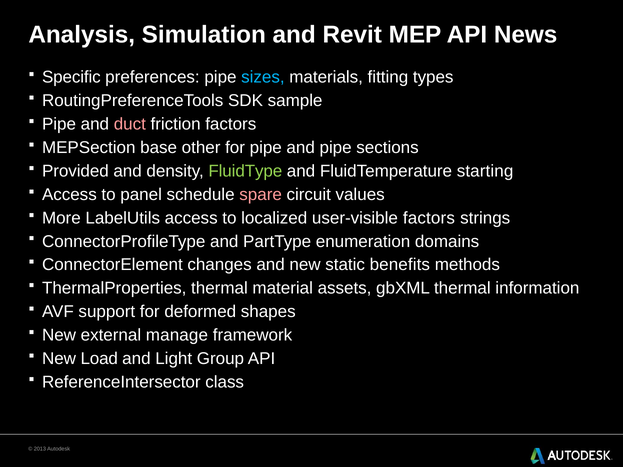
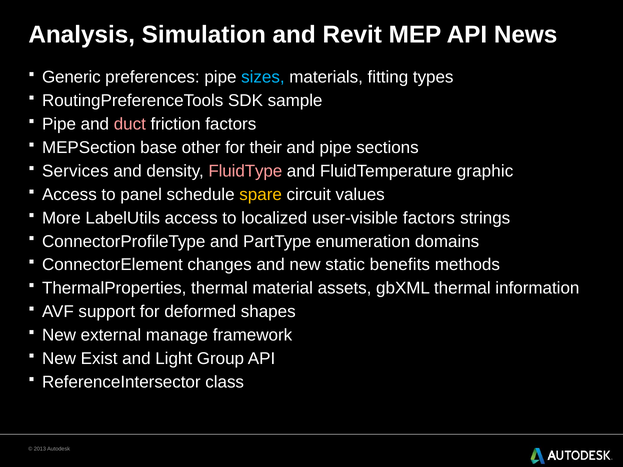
Specific: Specific -> Generic (71, 77)
for pipe: pipe -> their (266, 148)
Provided: Provided -> Services (75, 171)
FluidType colour: light green -> pink (245, 171)
starting: starting -> graphic (485, 171)
spare colour: pink -> yellow (261, 195)
Load: Load -> Exist (99, 359)
